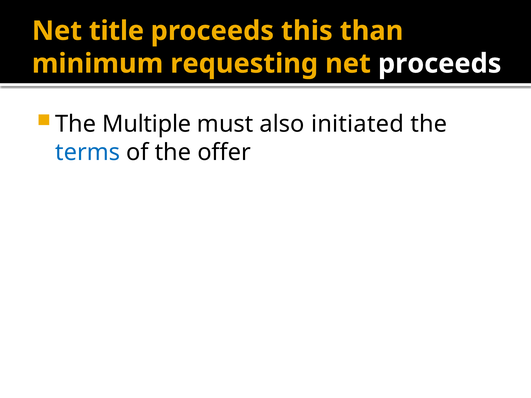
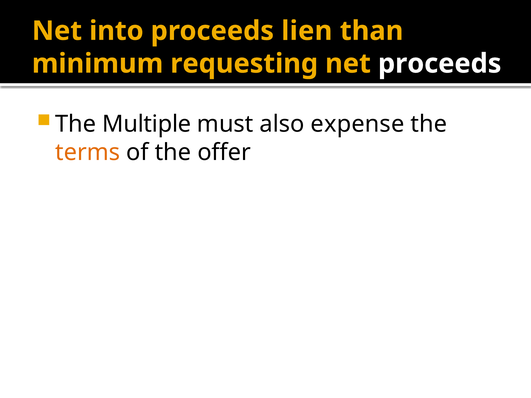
title: title -> into (116, 31)
this: this -> lien (307, 31)
initiated: initiated -> expense (358, 124)
terms colour: blue -> orange (88, 153)
